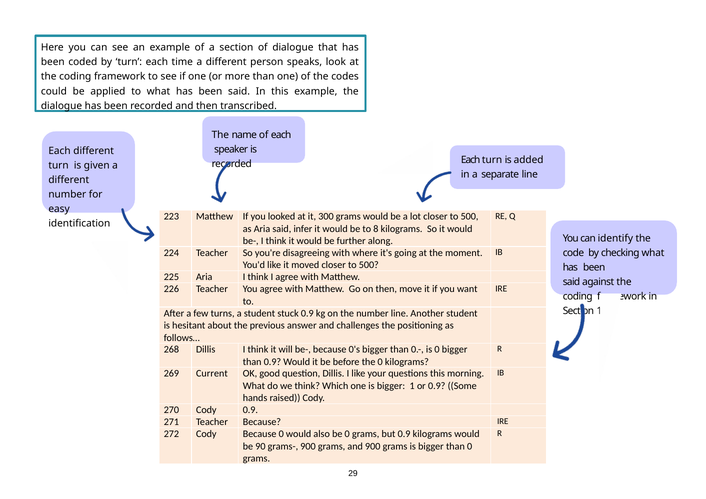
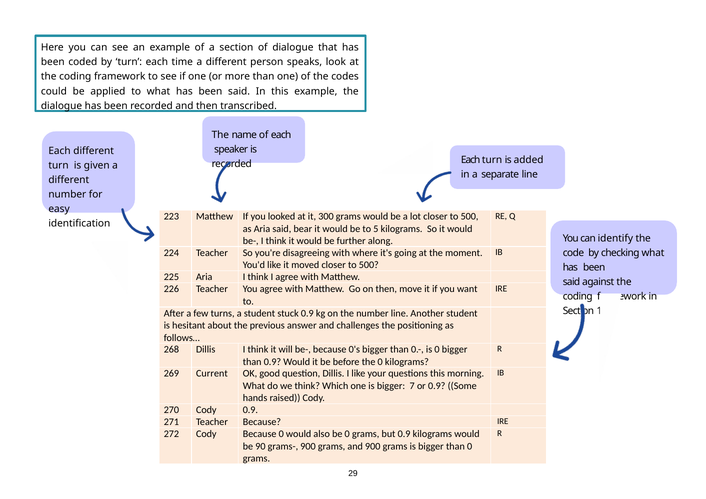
infer: infer -> bear (303, 229)
8: 8 -> 5 (376, 229)
bigger 1: 1 -> 7 (412, 386)
